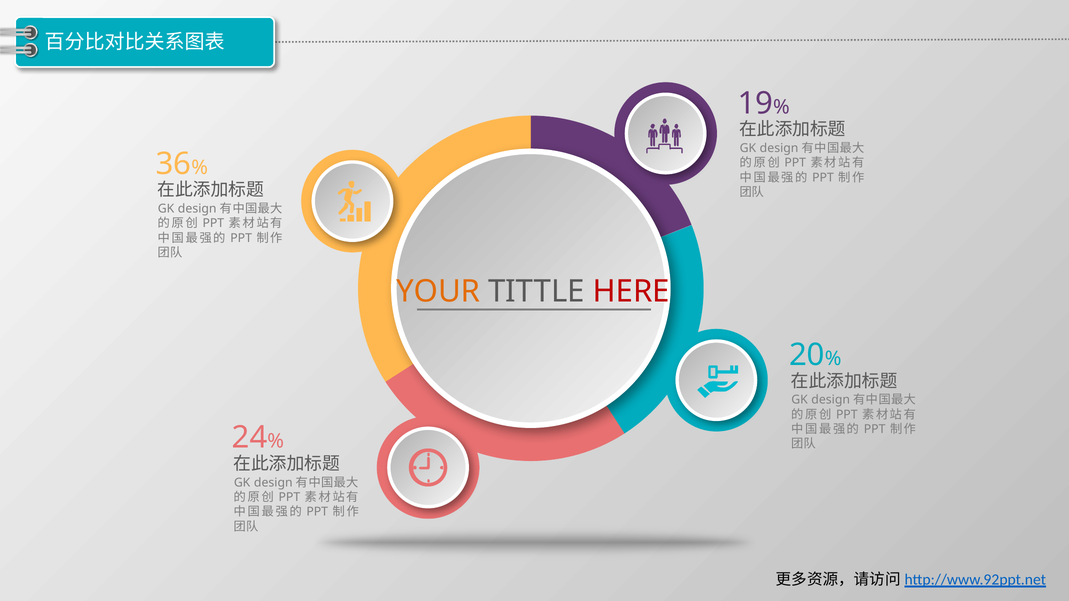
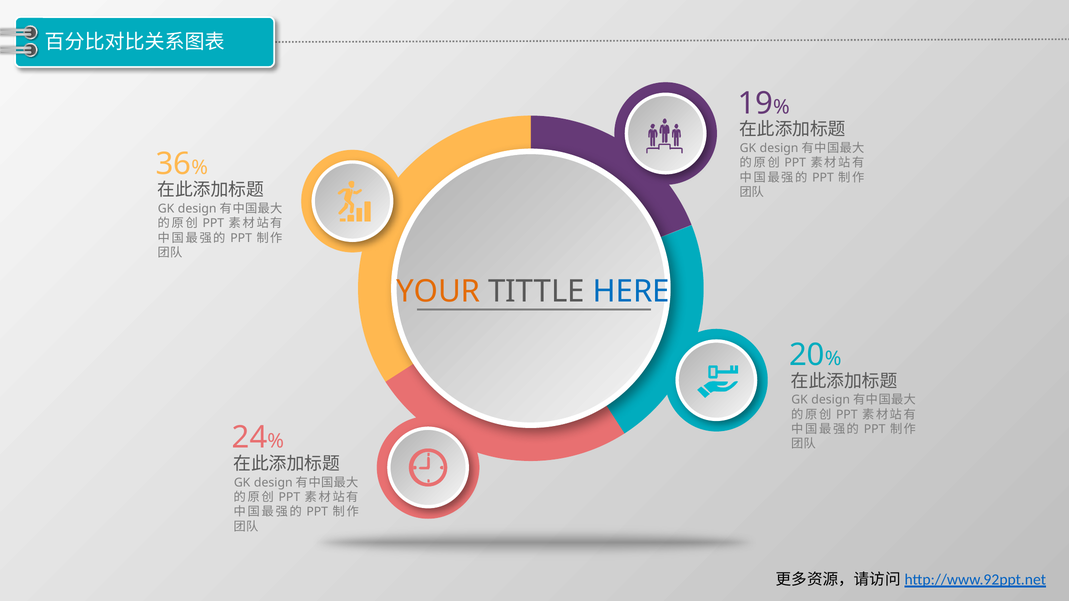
HERE colour: red -> blue (631, 292)
